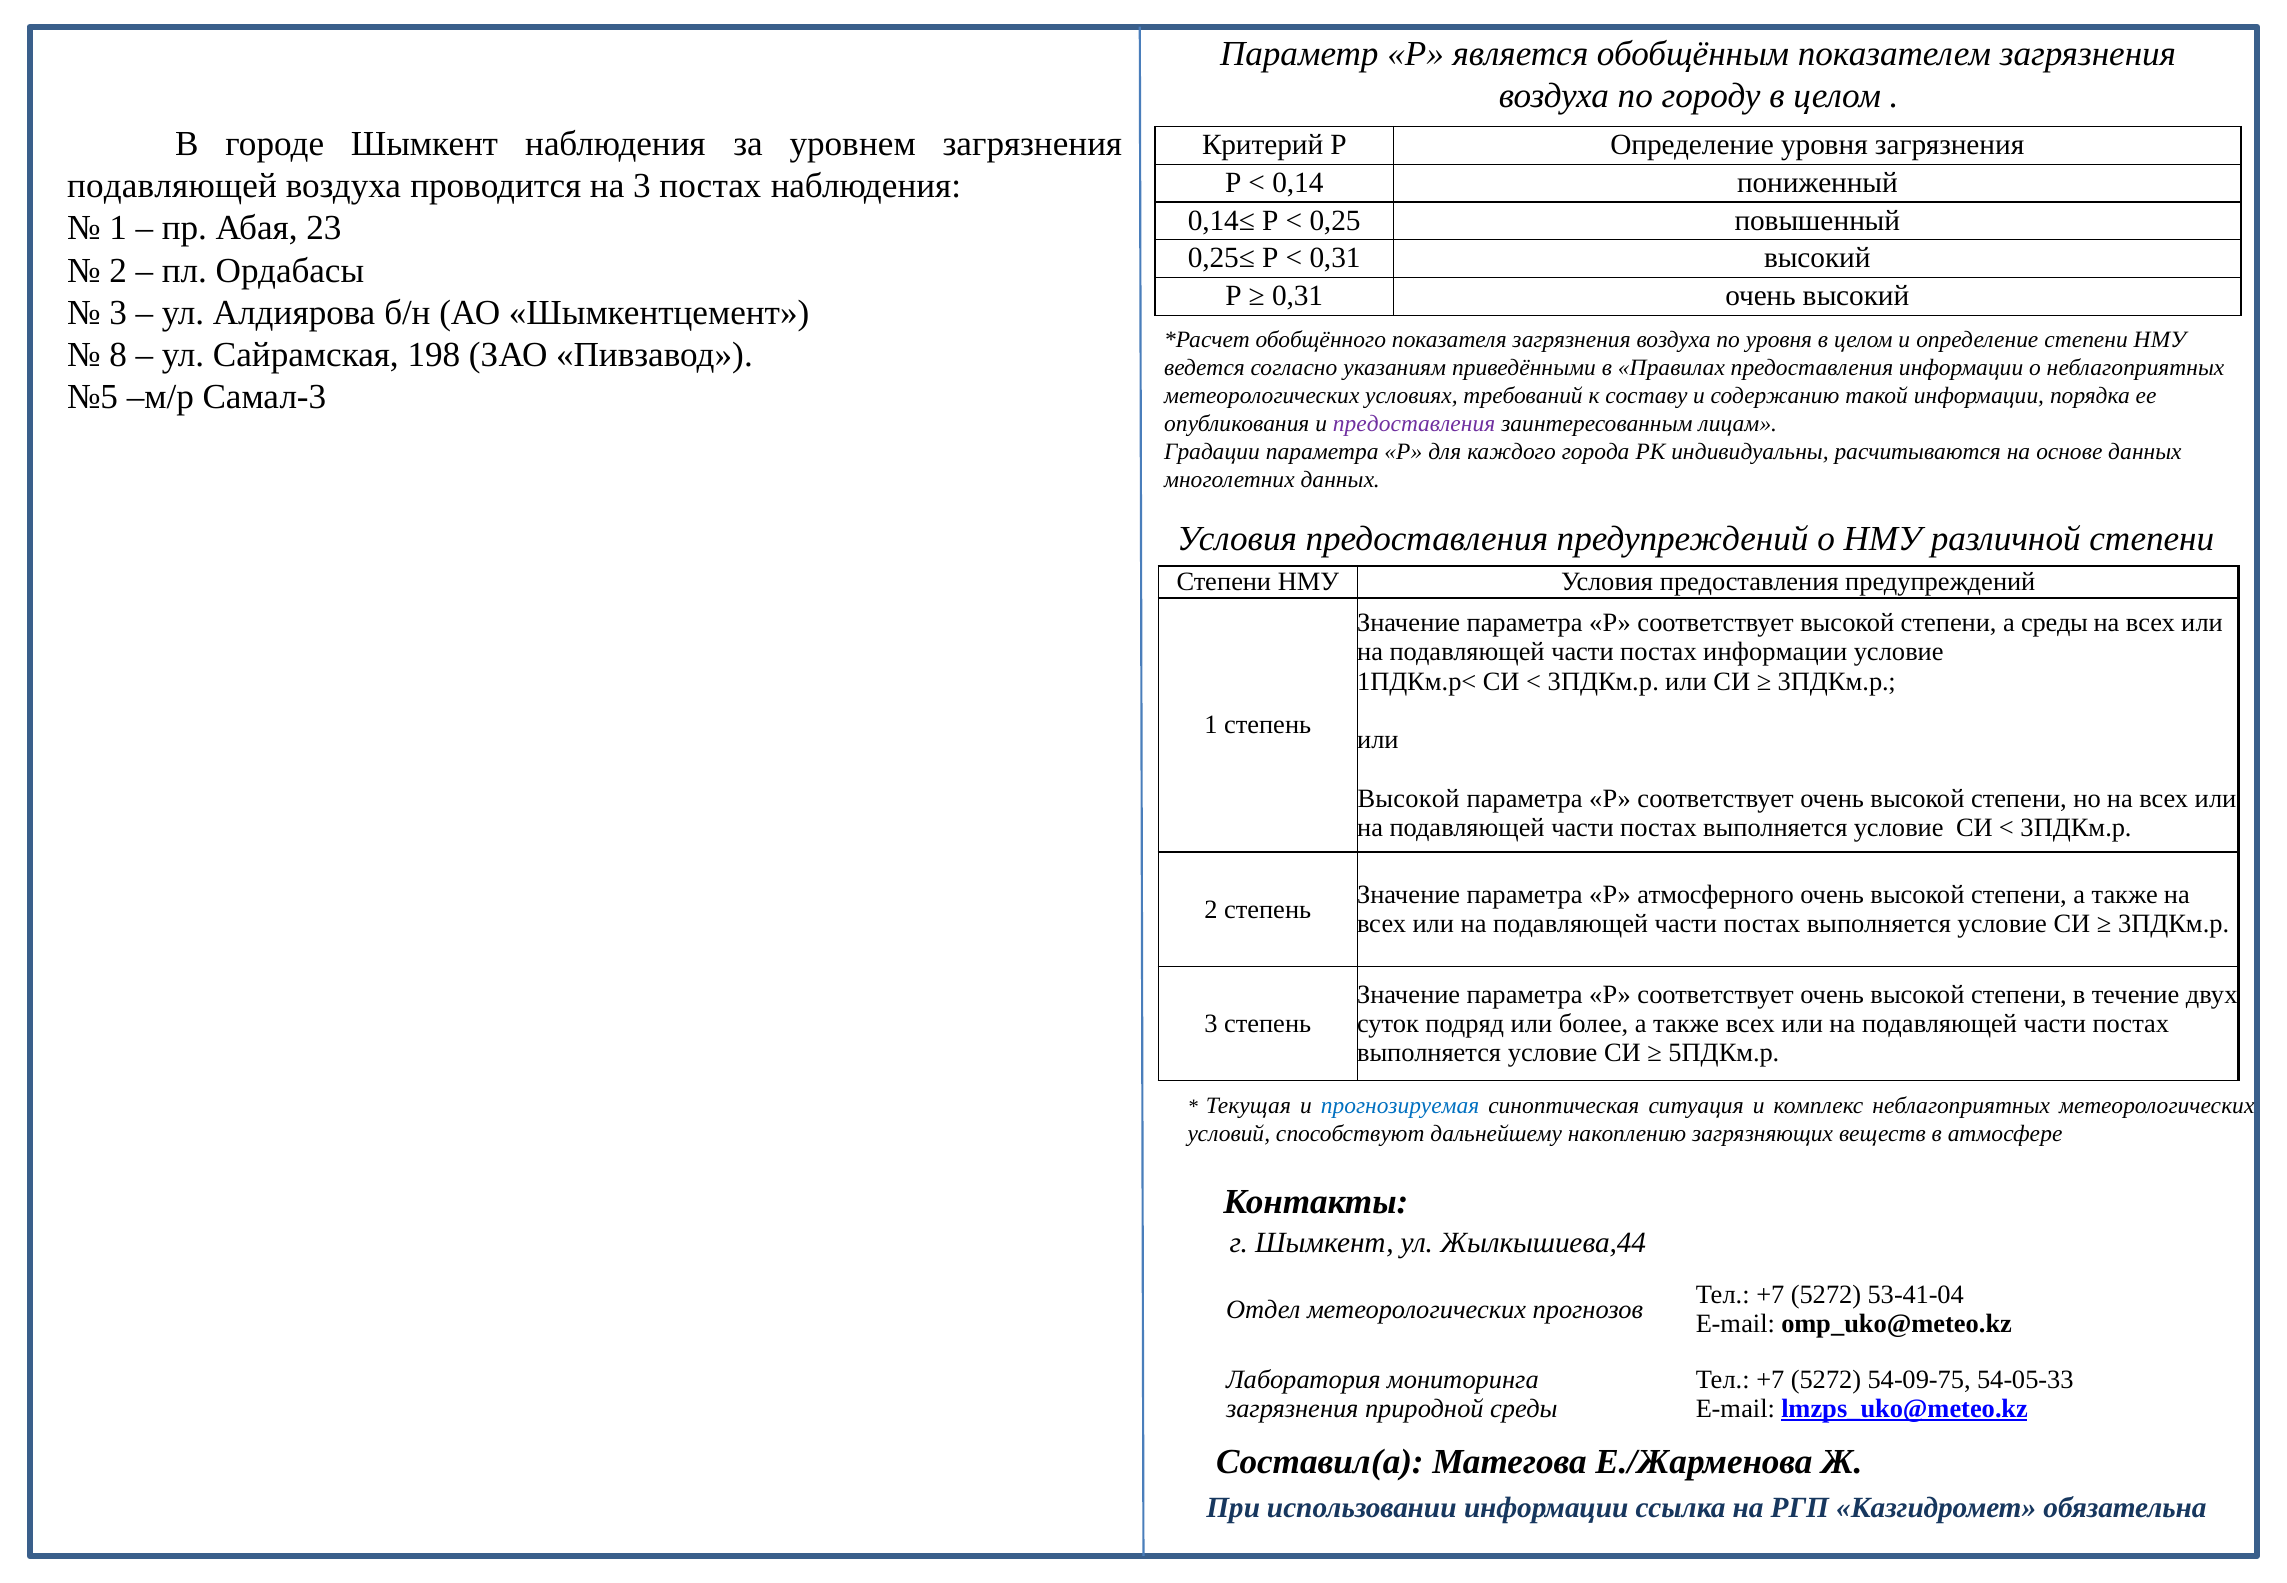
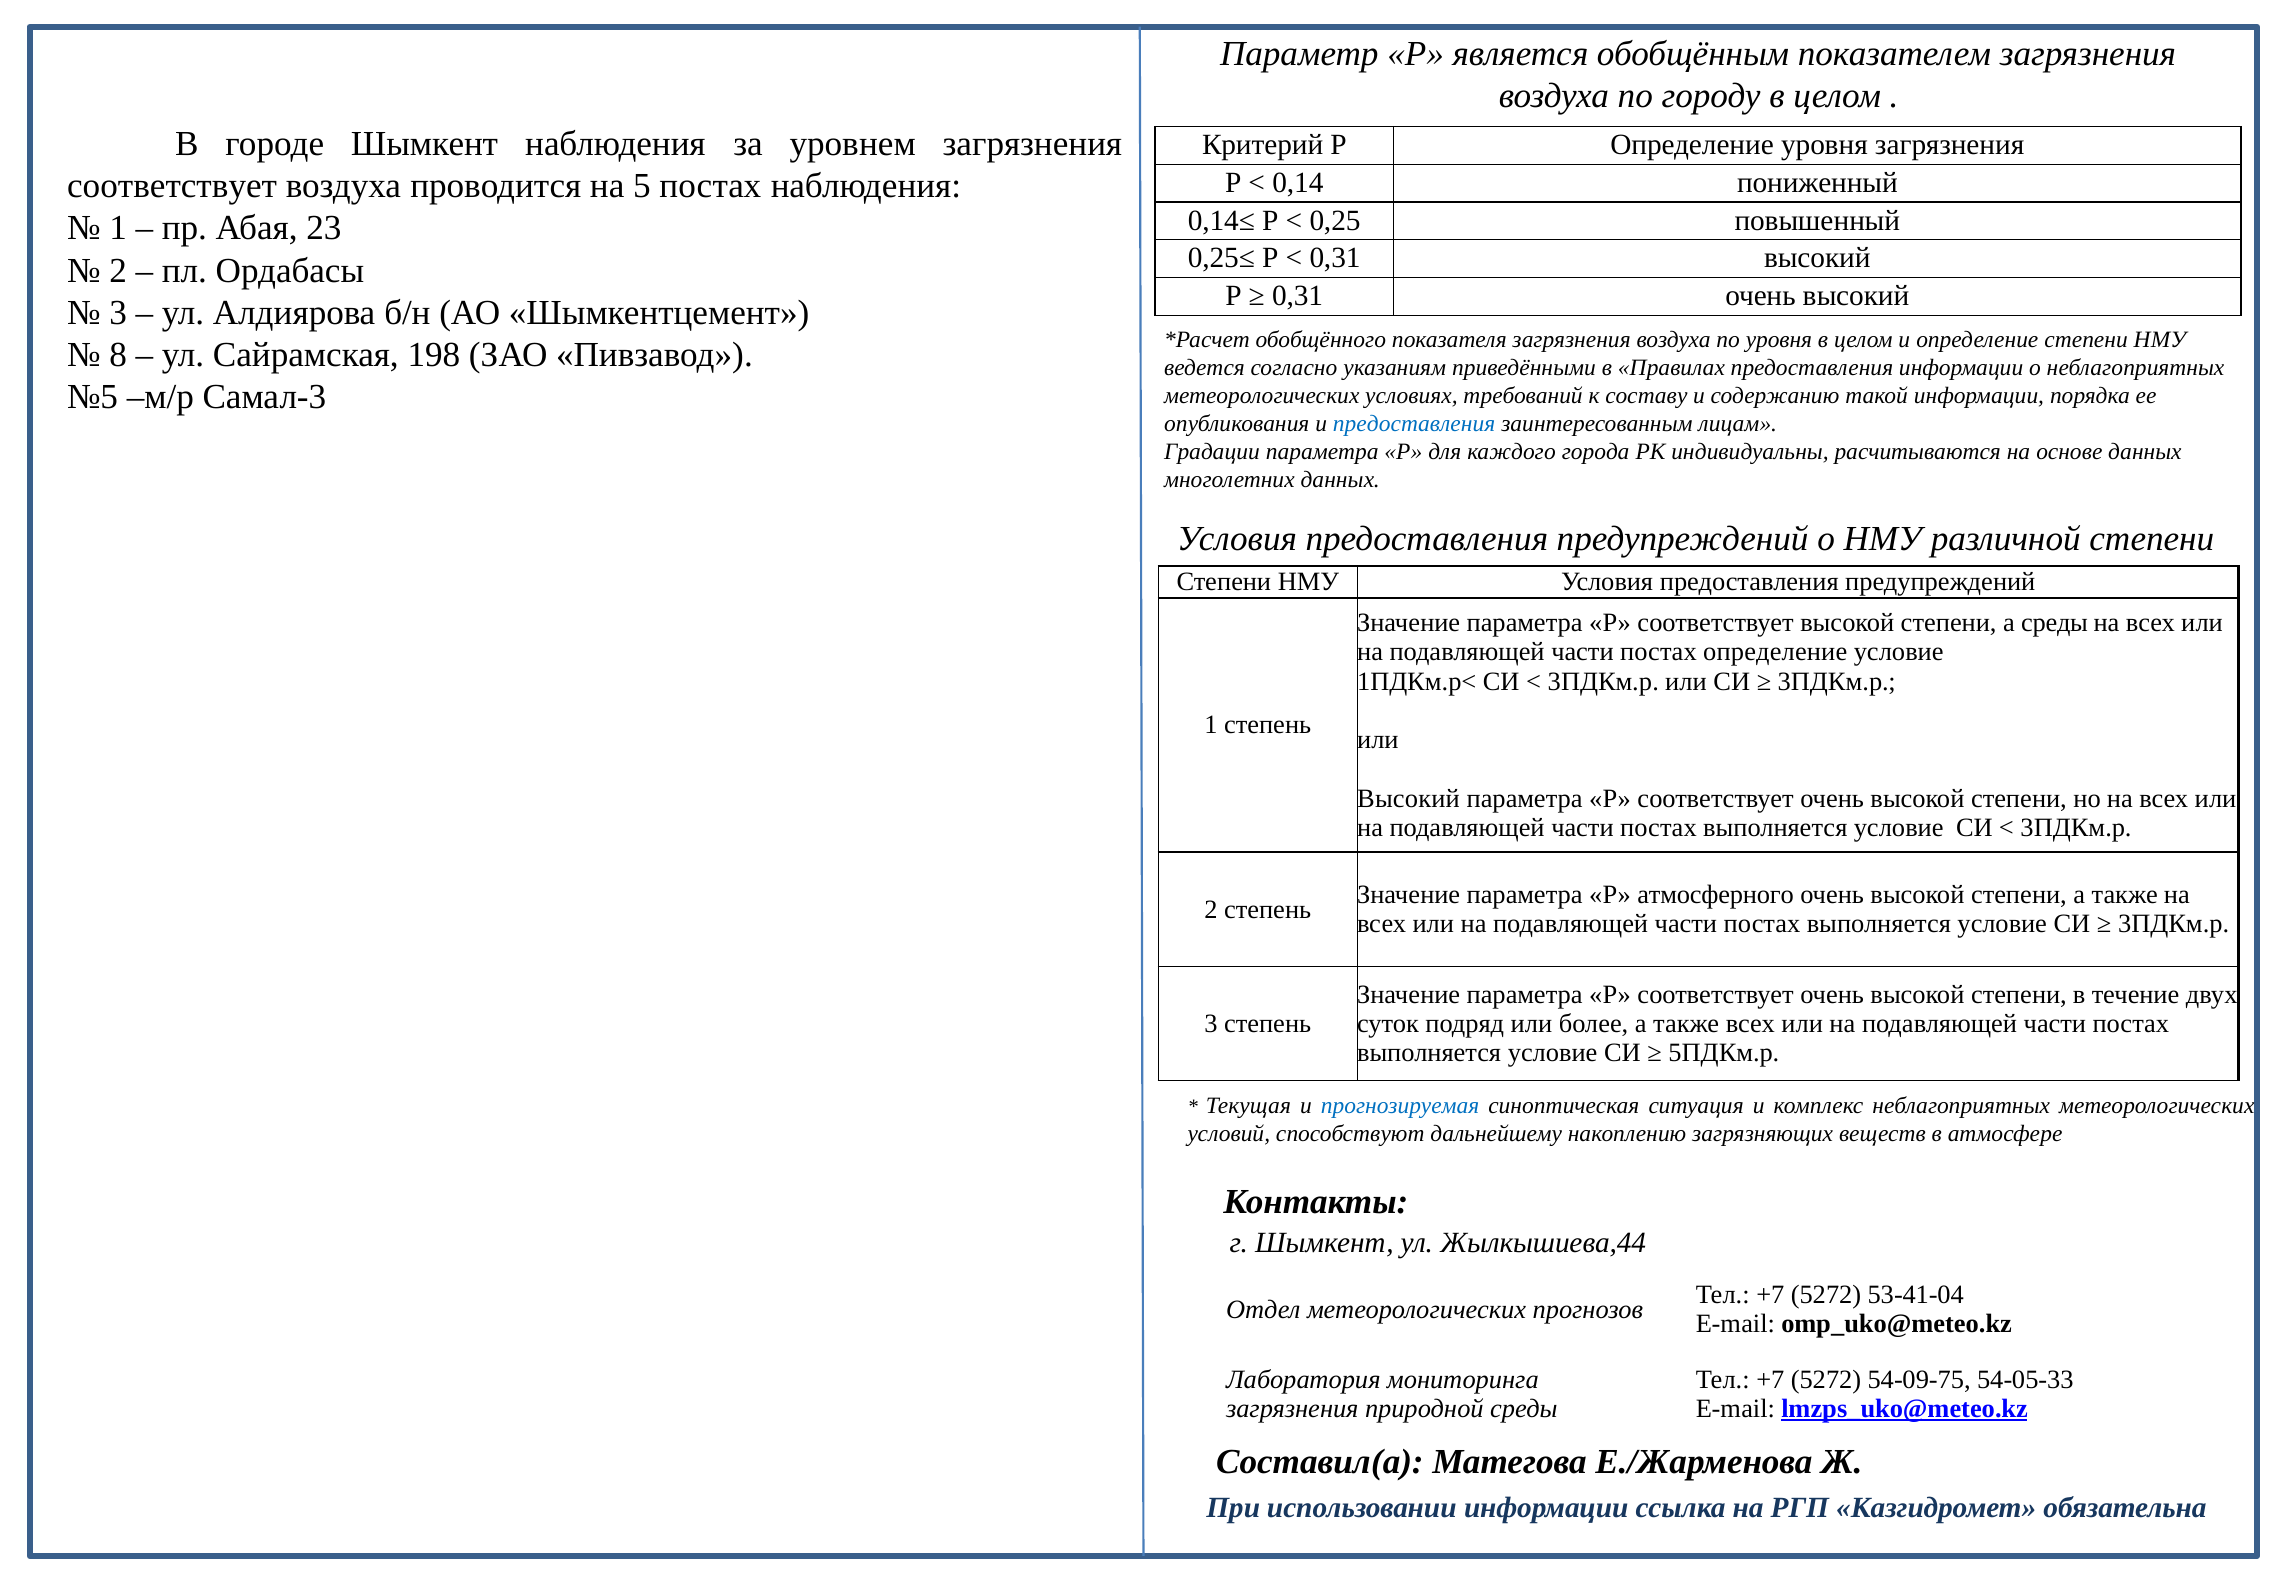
подавляющей: подавляющей -> соответствует (172, 186)
на 3: 3 -> 5 (642, 186)
предоставления colour: purple -> blue (1414, 424)
постах информации: информации -> определение (1775, 652)
Высокой: Высокой -> Высокий (1409, 798)
